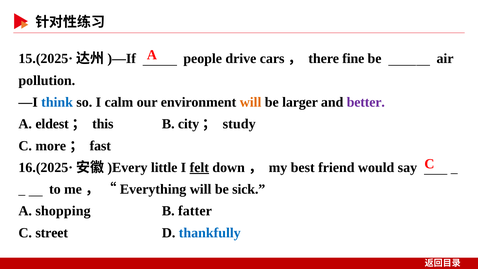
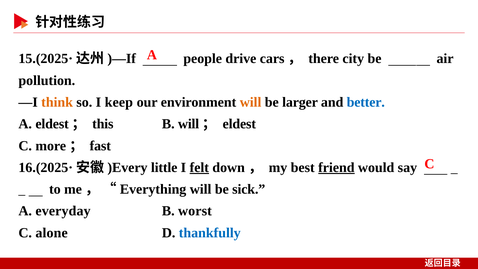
fine: fine -> city (353, 59)
think colour: blue -> orange (57, 102)
calm: calm -> keep (119, 102)
better colour: purple -> blue (366, 102)
B city: city -> will (189, 124)
study: study -> eldest (239, 124)
friend underline: none -> present (336, 167)
shopping: shopping -> everyday (63, 211)
fatter: fatter -> worst (195, 211)
street: street -> alone (52, 233)
